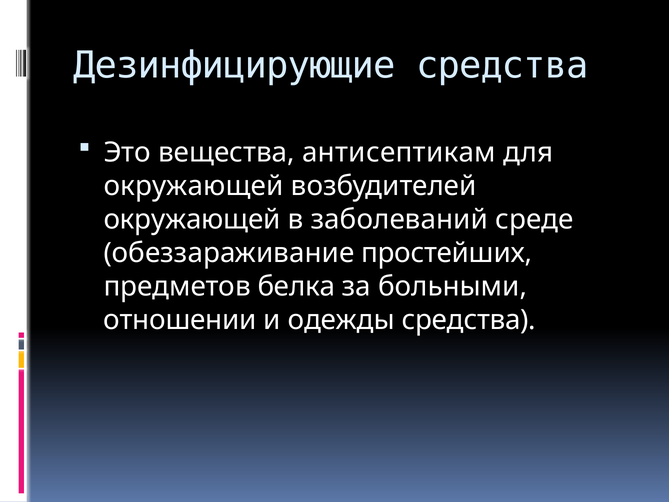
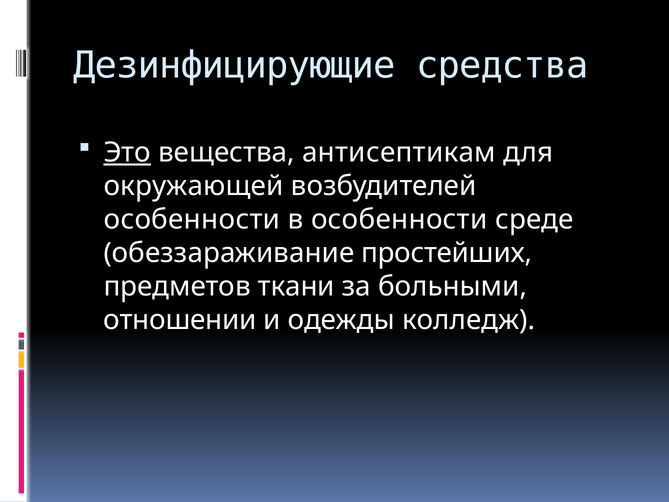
Это underline: none -> present (127, 152)
окружающей: окружающей -> особенности (192, 219)
в заболеваний: заболеваний -> особенности (399, 219)
белка: белка -> ткани (296, 286)
одежды средства: средства -> колледж (469, 320)
